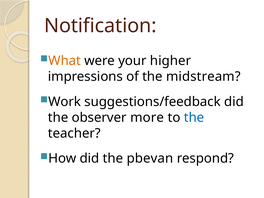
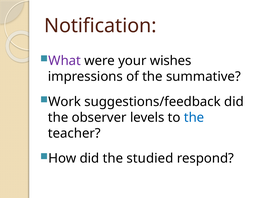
What colour: orange -> purple (65, 61)
higher: higher -> wishes (171, 61)
midstream: midstream -> summative (203, 77)
more: more -> levels (147, 118)
pbevan: pbevan -> studied (150, 158)
